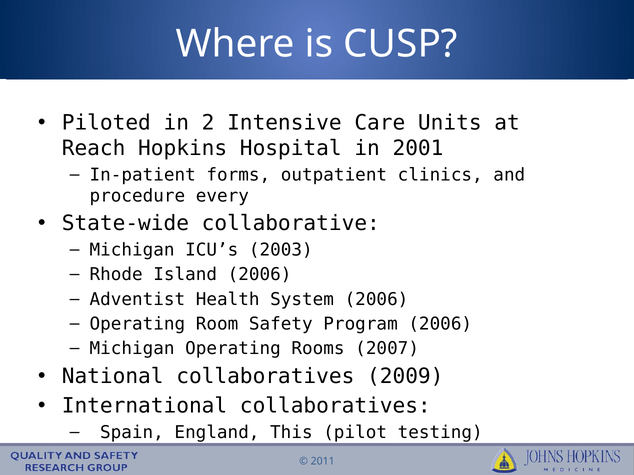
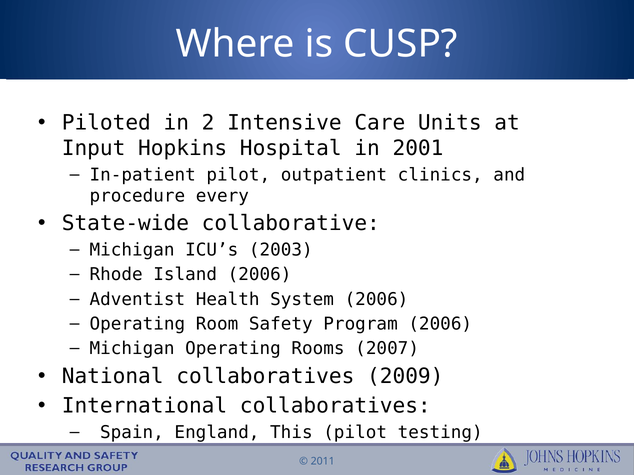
Reach: Reach -> Input (94, 148)
In-patient forms: forms -> pilot (238, 175)
